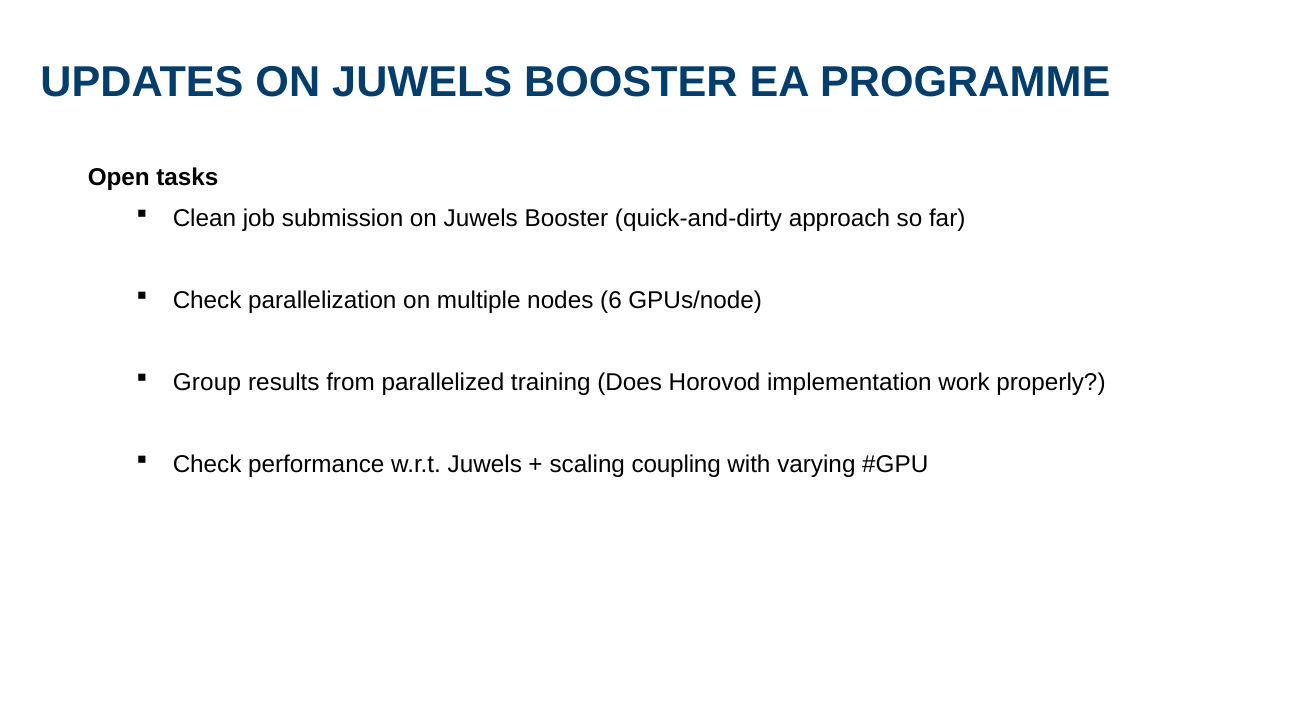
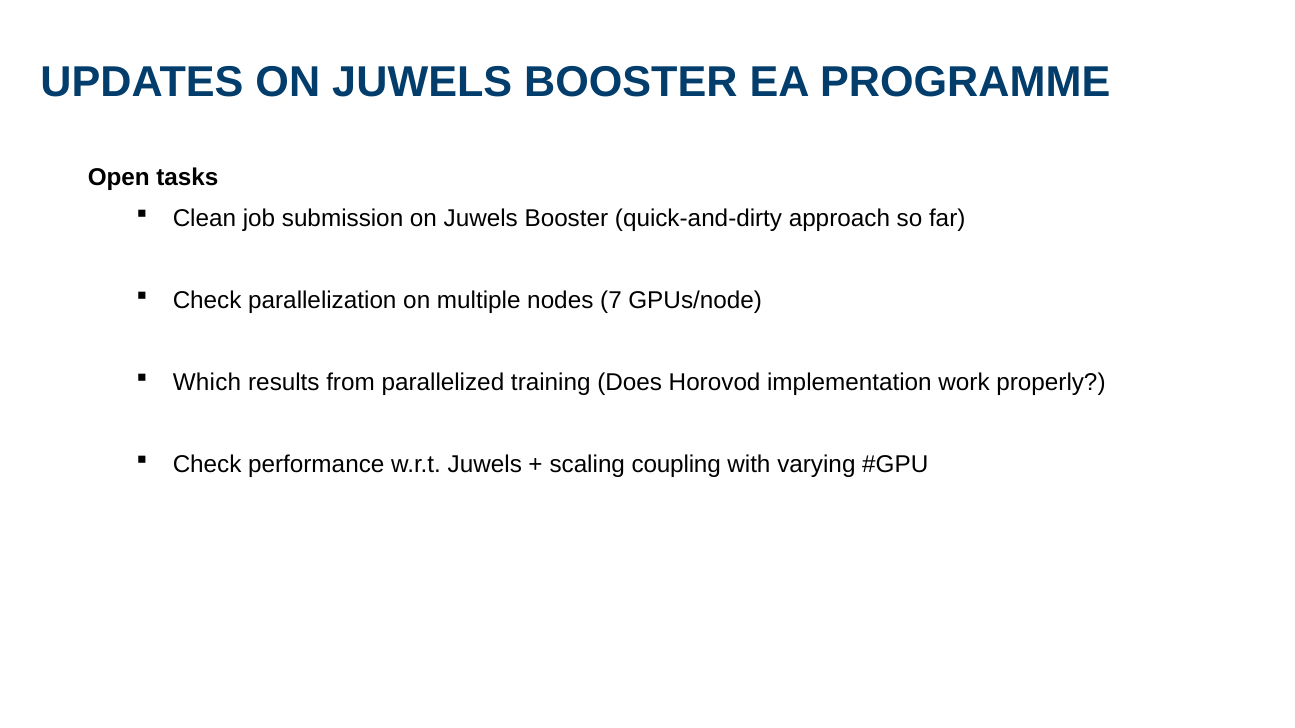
6: 6 -> 7 (611, 301)
Group: Group -> Which (207, 383)
